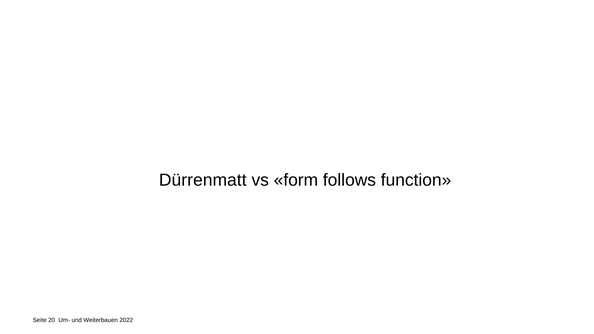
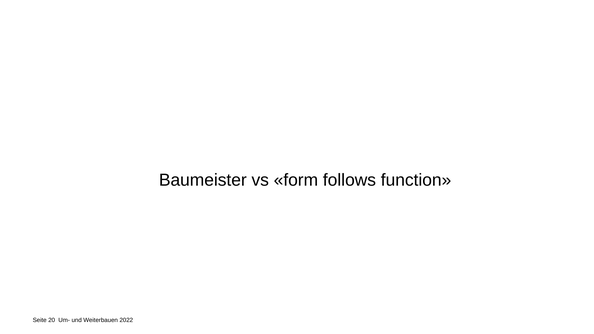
Dürrenmatt: Dürrenmatt -> Baumeister (203, 180)
